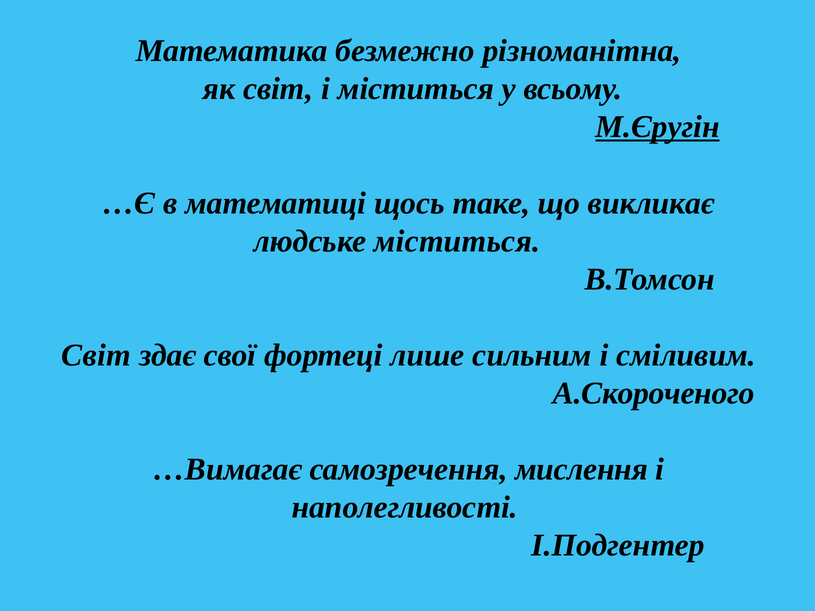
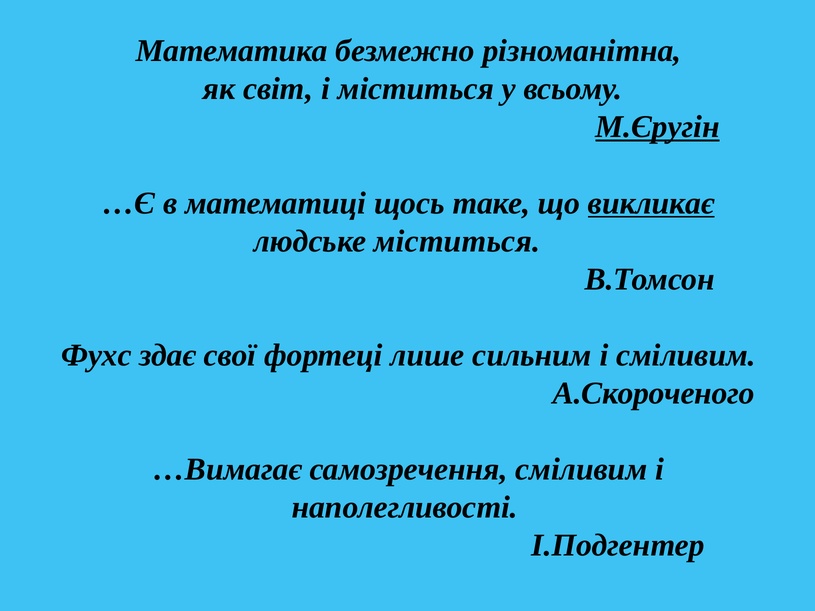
викликає underline: none -> present (651, 203)
Світ: Світ -> Фухс (96, 355)
самозречення мислення: мислення -> сміливим (581, 470)
